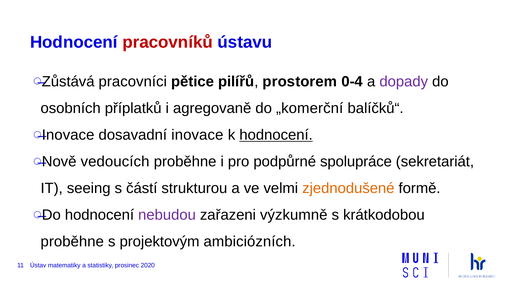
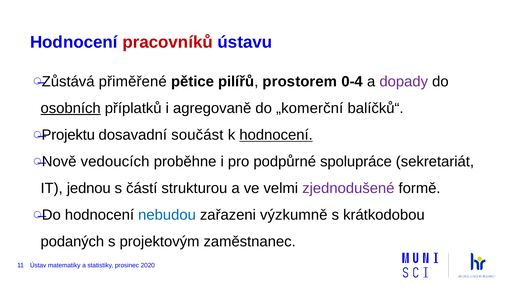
pracovníci: pracovníci -> přiměřené (133, 82)
osobních underline: none -> present (71, 108)
Inovace: Inovace -> Projektu (68, 135)
dosavadní inovace: inovace -> součást (197, 135)
seeing: seeing -> jednou (89, 189)
zjednodušené colour: orange -> purple (348, 189)
nebudou colour: purple -> blue (167, 215)
proběhne: proběhne -> podaných (72, 242)
ambiciózních: ambiciózních -> zaměstnanec (250, 242)
